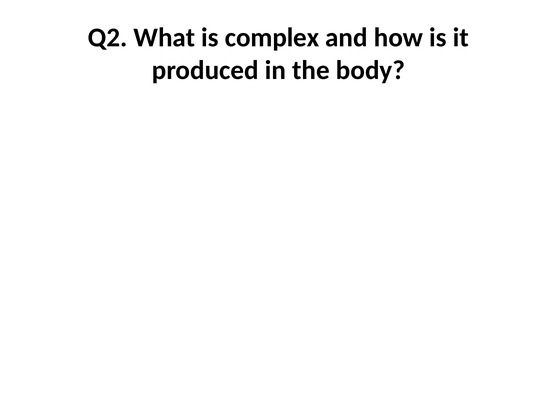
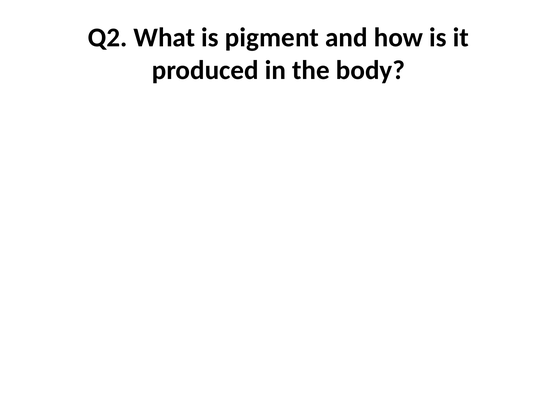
complex: complex -> pigment (272, 38)
